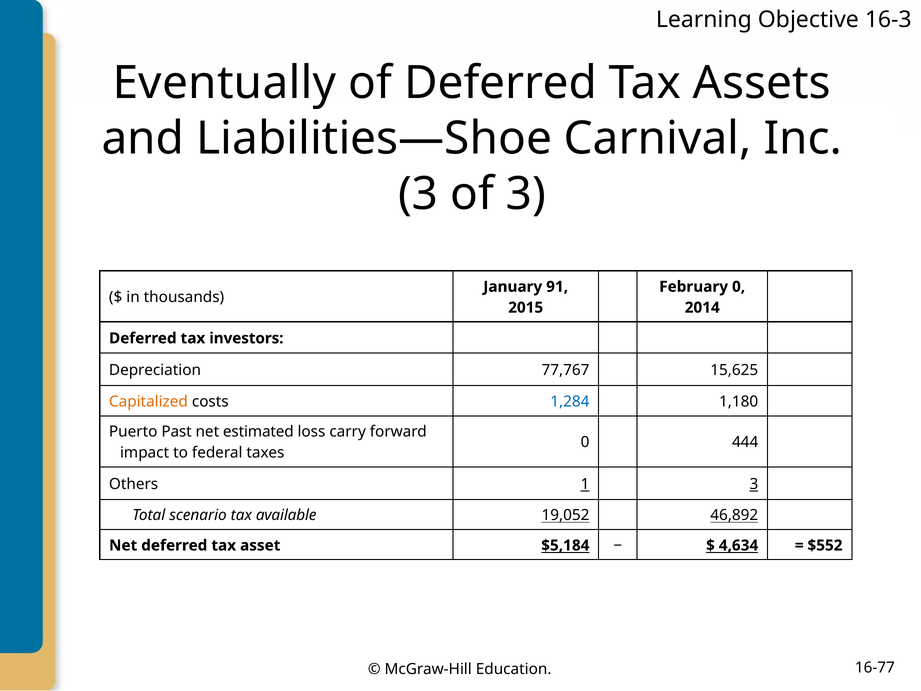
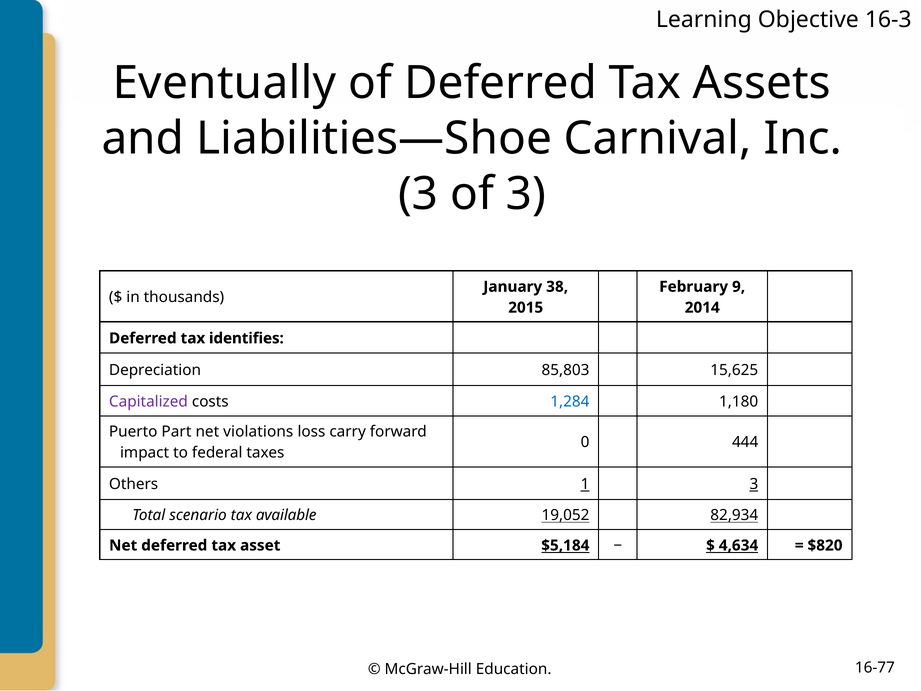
91: 91 -> 38 (557, 287)
February 0: 0 -> 9 (739, 287)
investors: investors -> identifies (246, 338)
77,767: 77,767 -> 85,803 (565, 370)
Capitalized colour: orange -> purple (148, 402)
Past: Past -> Part (176, 432)
estimated: estimated -> violations (258, 432)
46,892: 46,892 -> 82,934 (734, 515)
$552: $552 -> $820 (825, 545)
